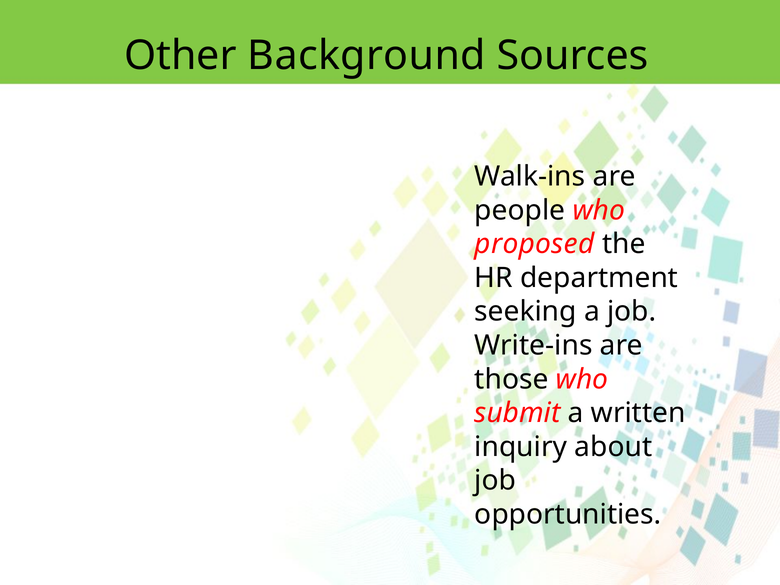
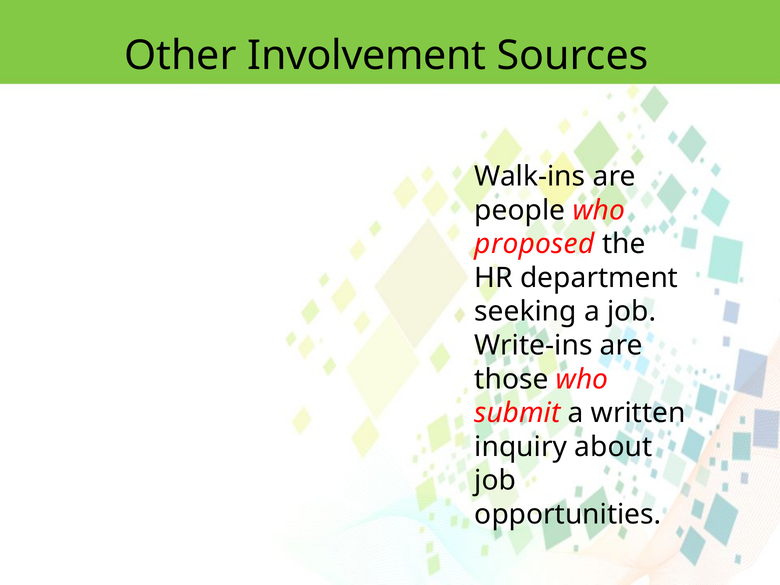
Background: Background -> Involvement (367, 56)
